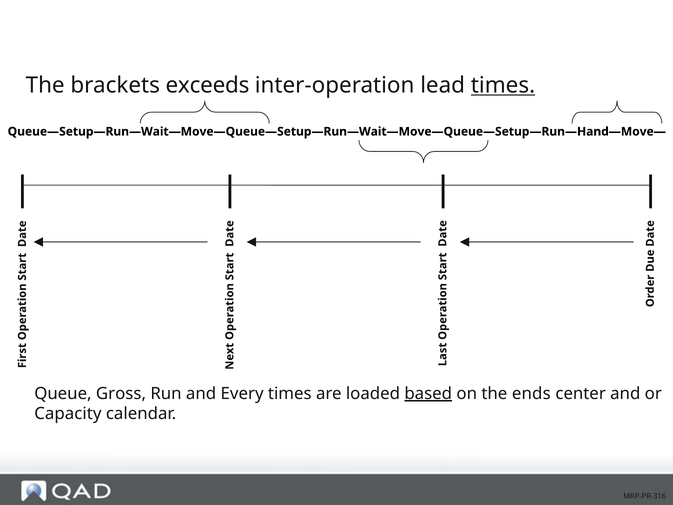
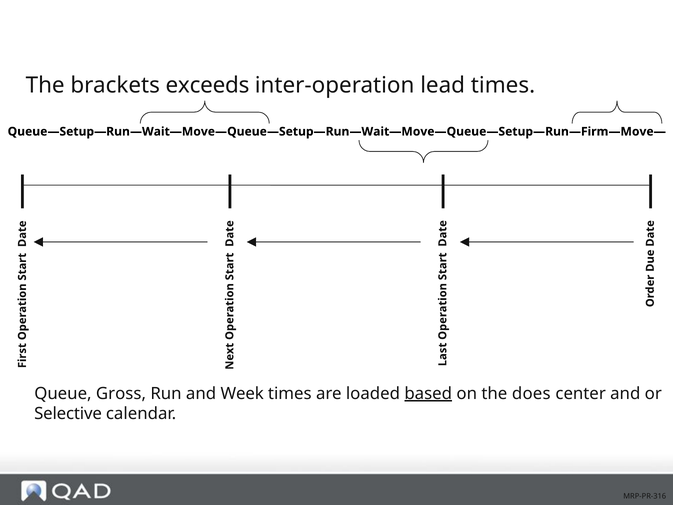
times underline: present -> none (503, 85)
Queue—Setup—Run—Wait—Move—Queue—Setup—Run—Wait—Move—Queue—Setup—Run—Hand—Move—: Queue—Setup—Run—Wait—Move—Queue—Setup—Run—Wait—Move—Queue—Setup—Run—Hand—Move— -> Queue—Setup—Run—Wait—Move—Queue—Setup—Run—Wait—Move—Queue—Setup—Run—Firm—Move— (337, 131)
Every: Every -> Week (242, 393)
ends: ends -> does (531, 393)
Capacity: Capacity -> Selective (68, 414)
